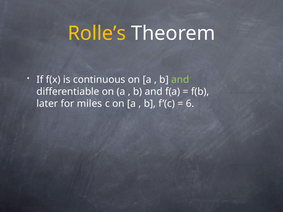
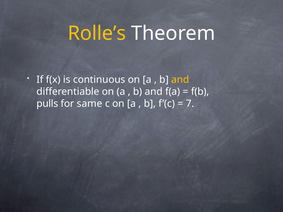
and colour: light green -> yellow (180, 80)
later: later -> pulls (47, 104)
miles: miles -> same (90, 104)
6: 6 -> 7 (190, 104)
